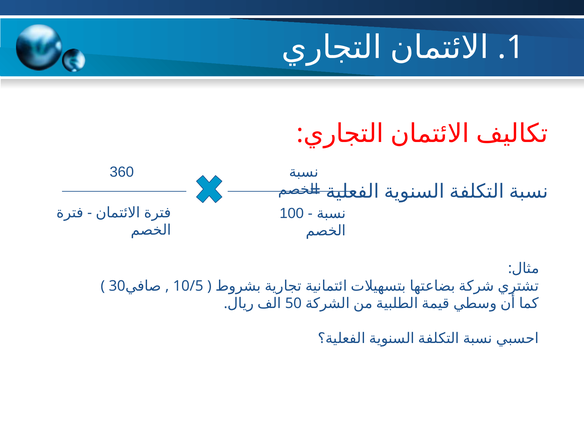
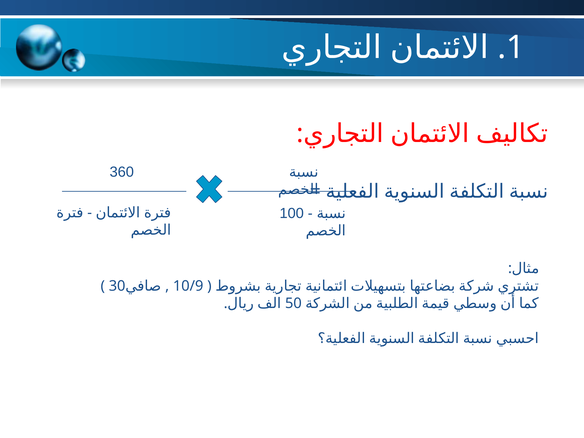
10/5: 10/5 -> 10/9 (188, 286)
